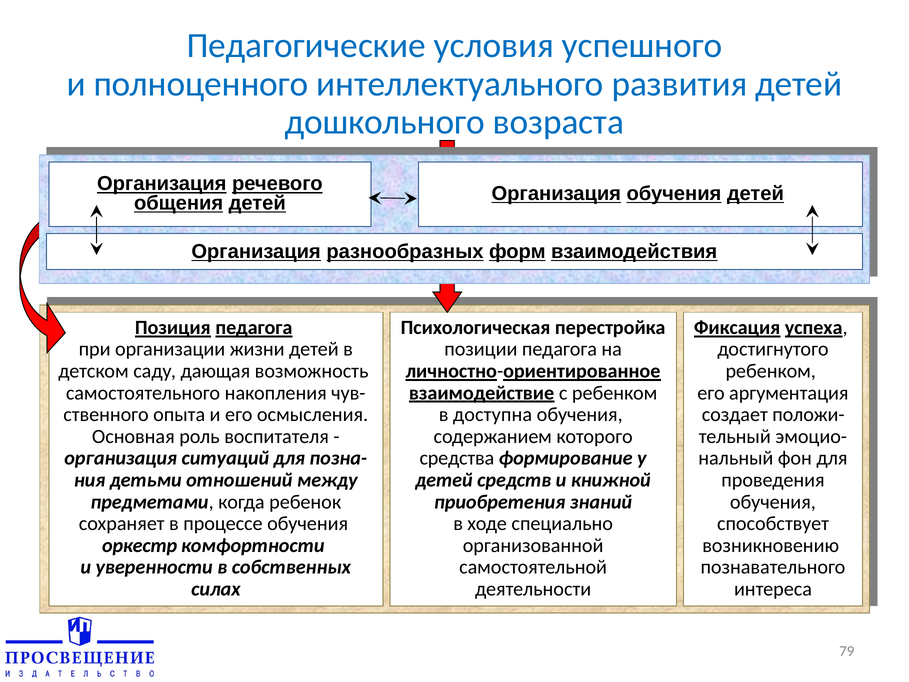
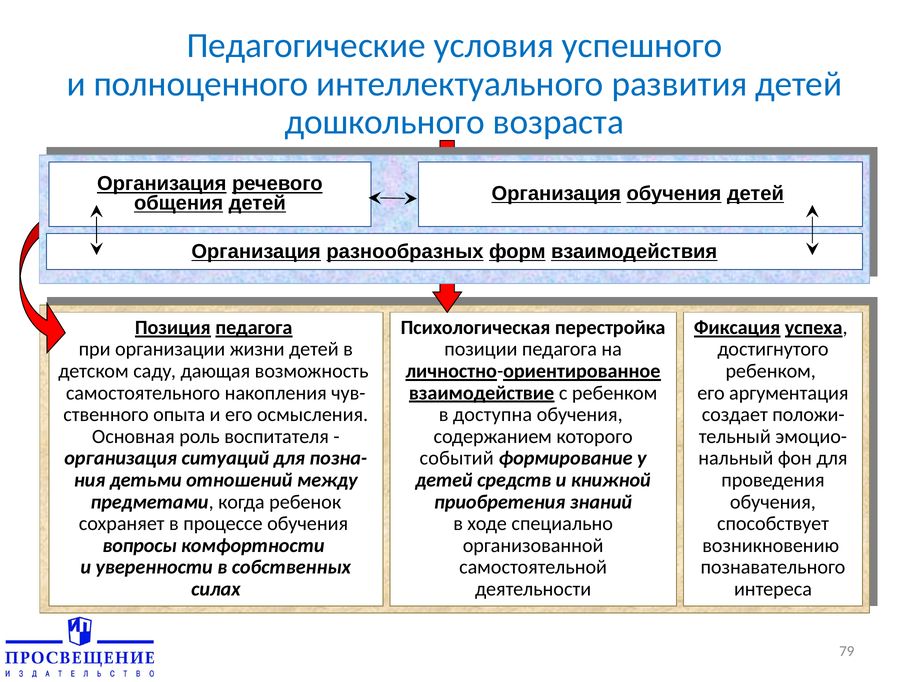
средства: средства -> событий (457, 458)
оркестр: оркестр -> вопросы (140, 545)
